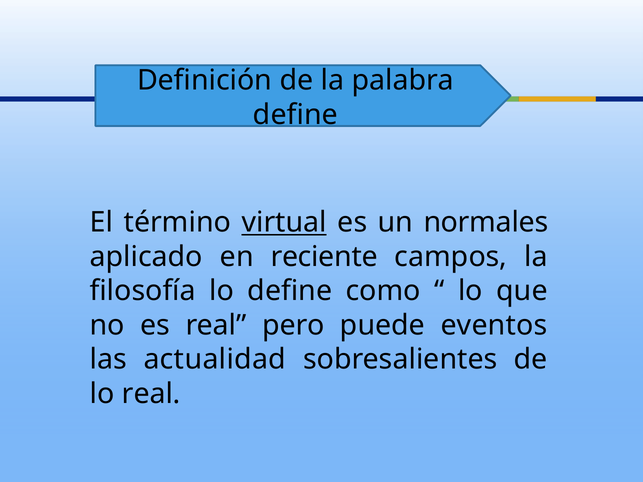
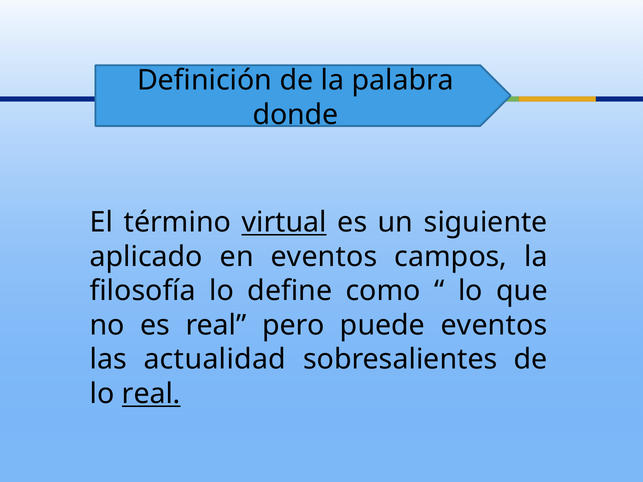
define: define -> donde (296, 115)
normales: normales -> siguiente (486, 223)
en reciente: reciente -> eventos (324, 257)
real underline: none -> present (151, 394)
